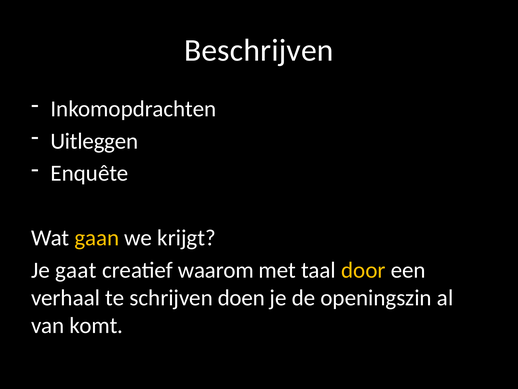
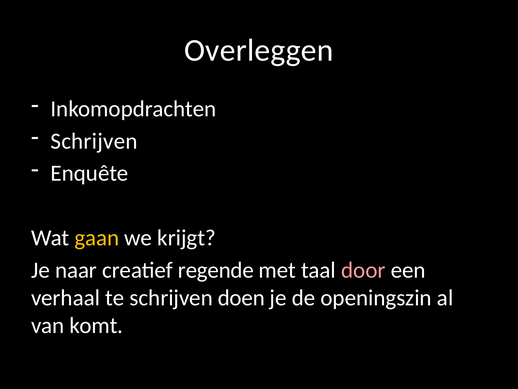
Beschrijven: Beschrijven -> Overleggen (259, 50)
Uitleggen: Uitleggen -> Schrijven (94, 141)
gaat: gaat -> naar (76, 270)
waarom: waarom -> regende (216, 270)
door colour: yellow -> pink (363, 270)
